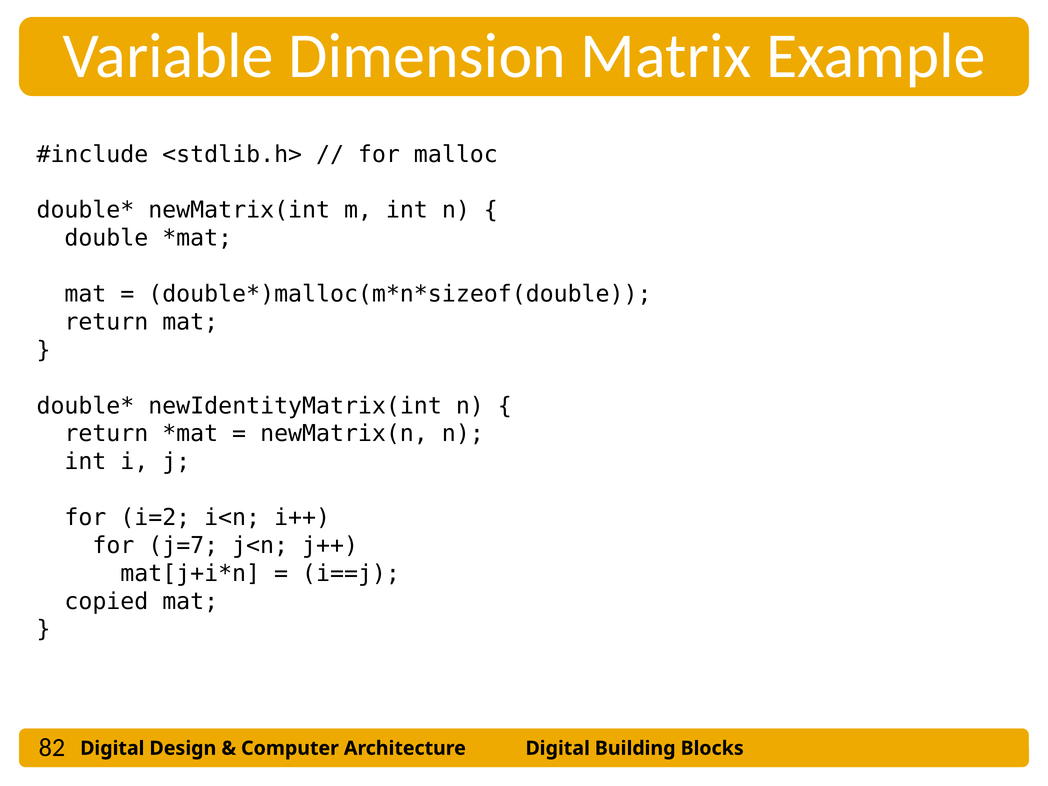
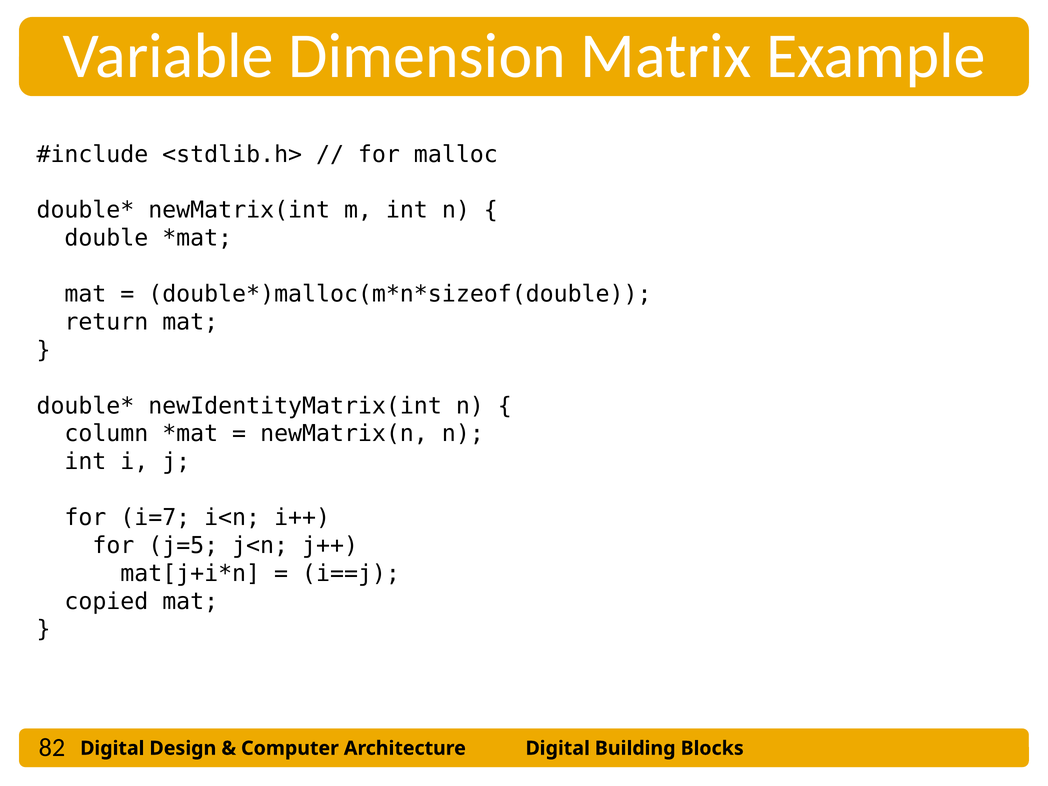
return: return -> column (106, 434)
i=2: i=2 -> i=7 (155, 518)
j=7: j=7 -> j=5 (183, 545)
